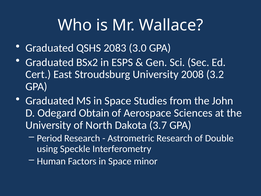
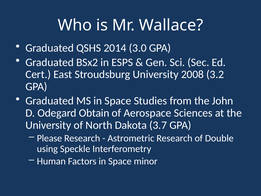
2083: 2083 -> 2014 (115, 48)
Period: Period -> Please (49, 138)
